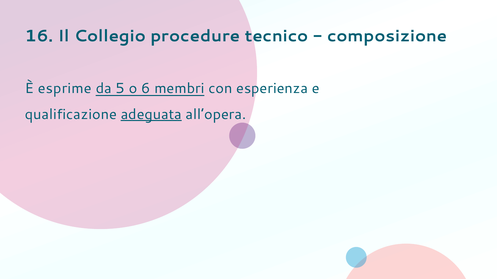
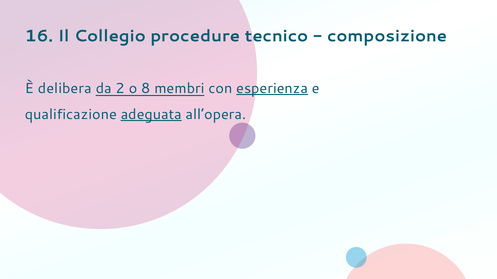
esprime: esprime -> delibera (65, 88)
5: 5 -> 2 (120, 88)
6: 6 -> 8 (146, 88)
esperienza underline: none -> present (272, 88)
